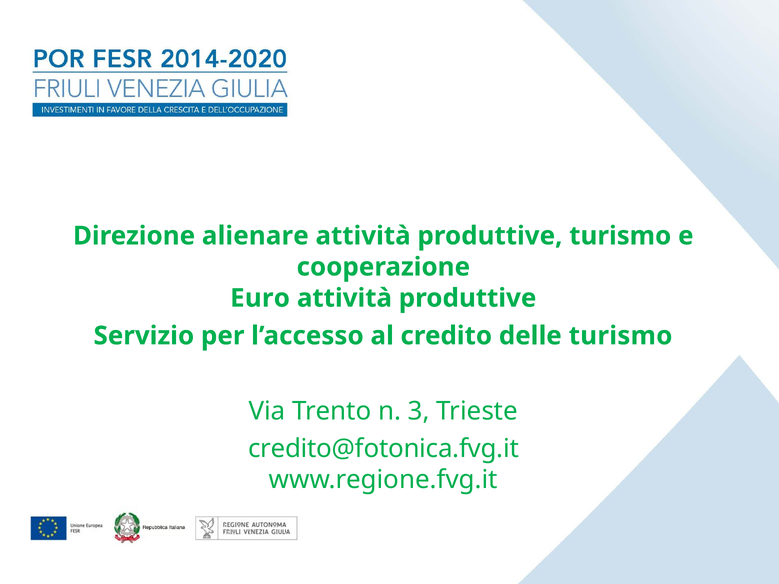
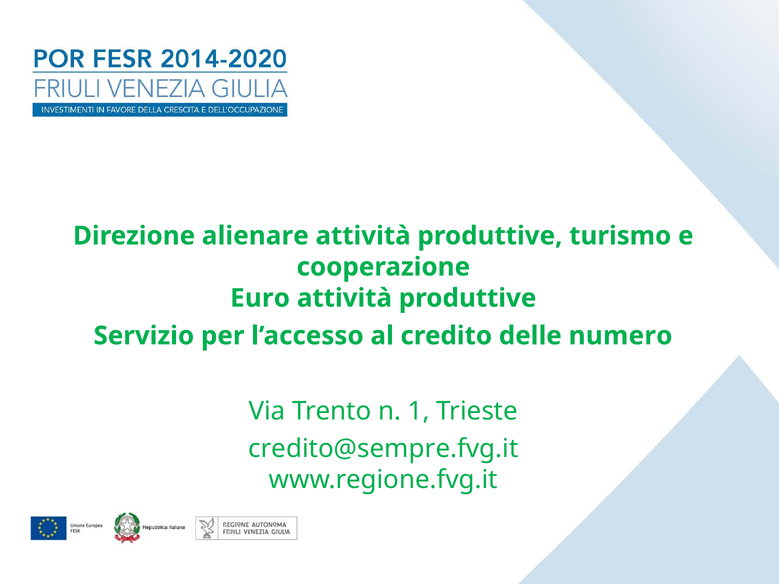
delle turismo: turismo -> numero (621, 336)
3: 3 -> 1 (419, 411)
credito@fotonica.fvg.it: credito@fotonica.fvg.it -> credito@sempre.fvg.it (383, 449)
